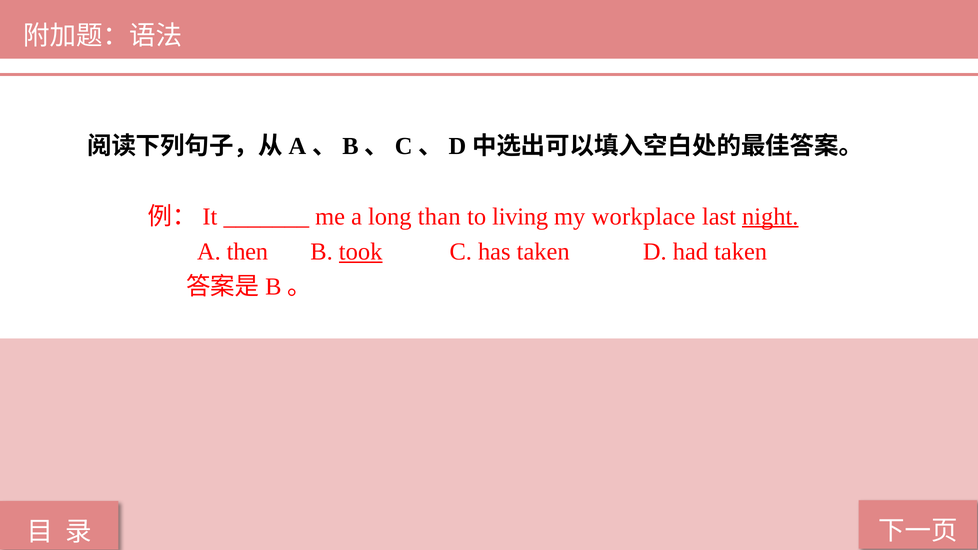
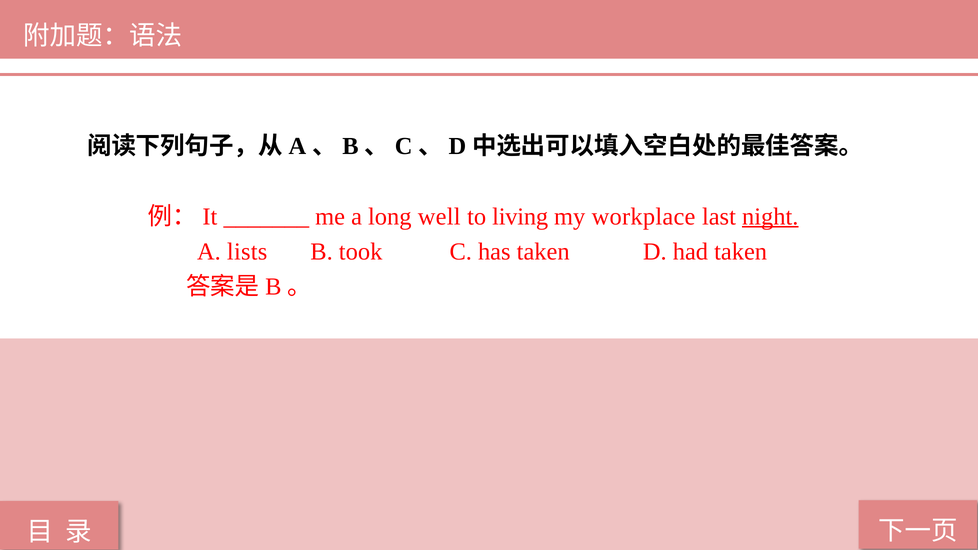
than: than -> well (439, 217)
then: then -> lists (247, 252)
took underline: present -> none (361, 252)
